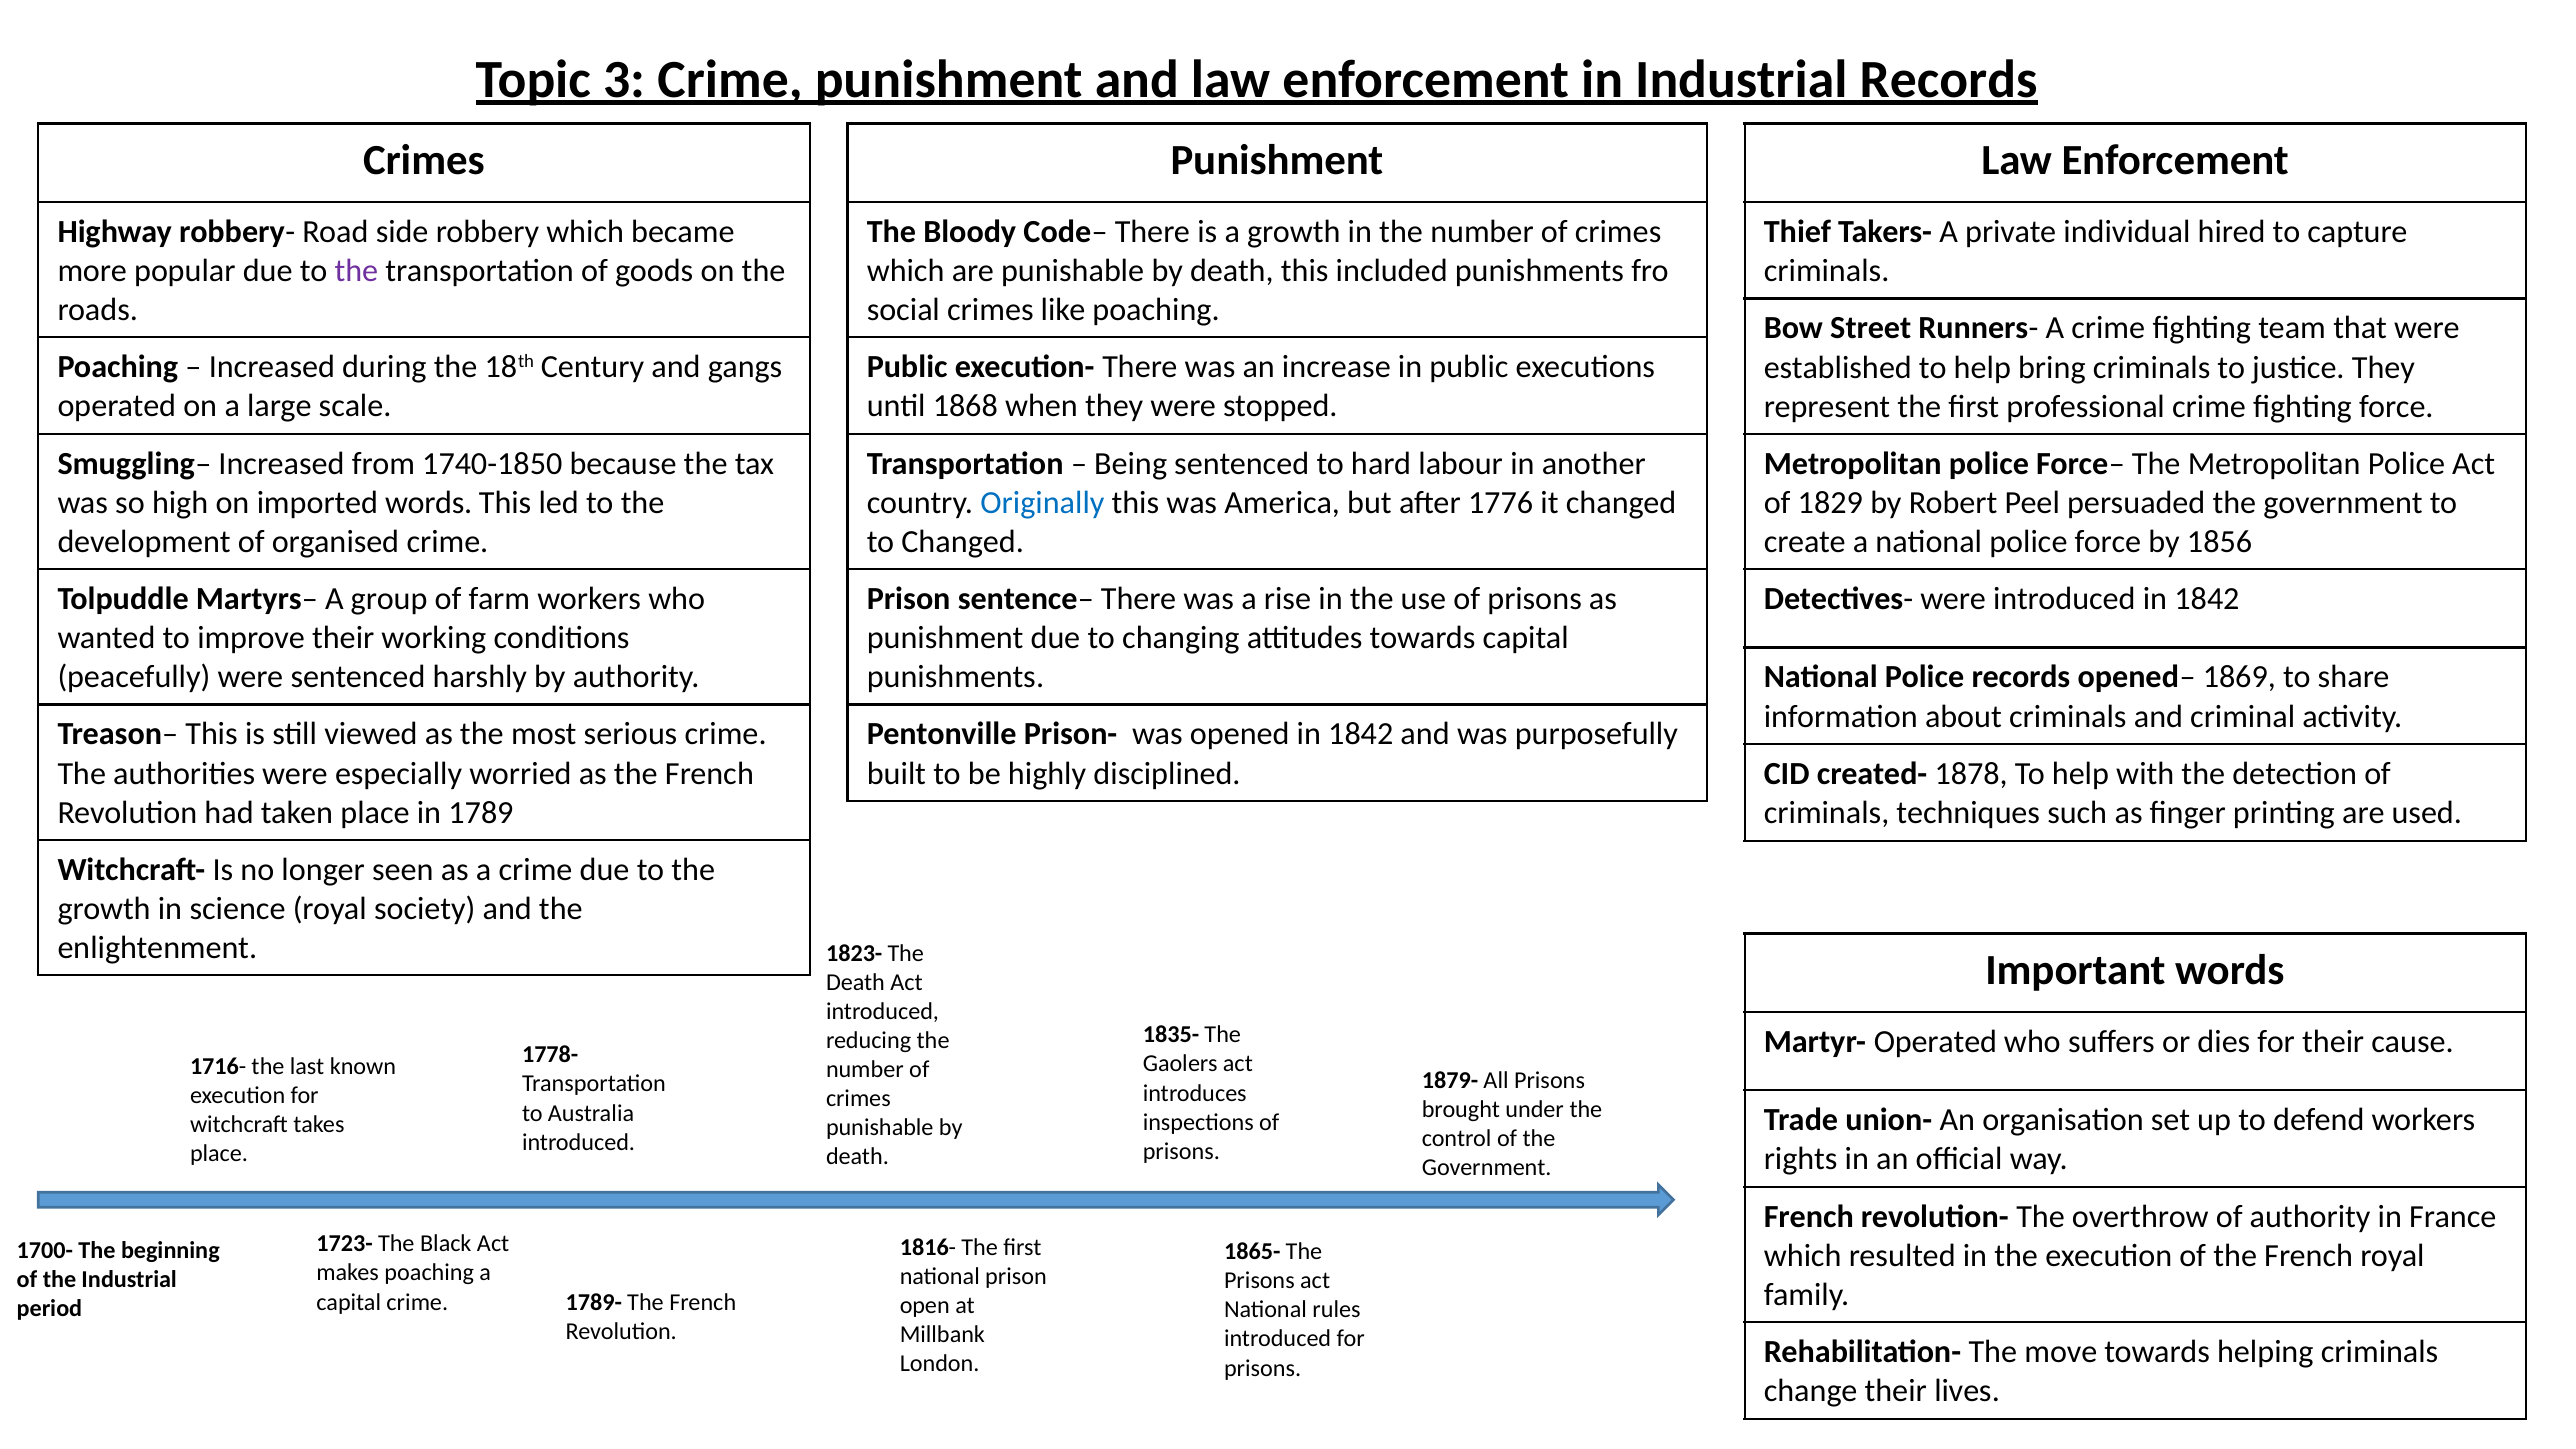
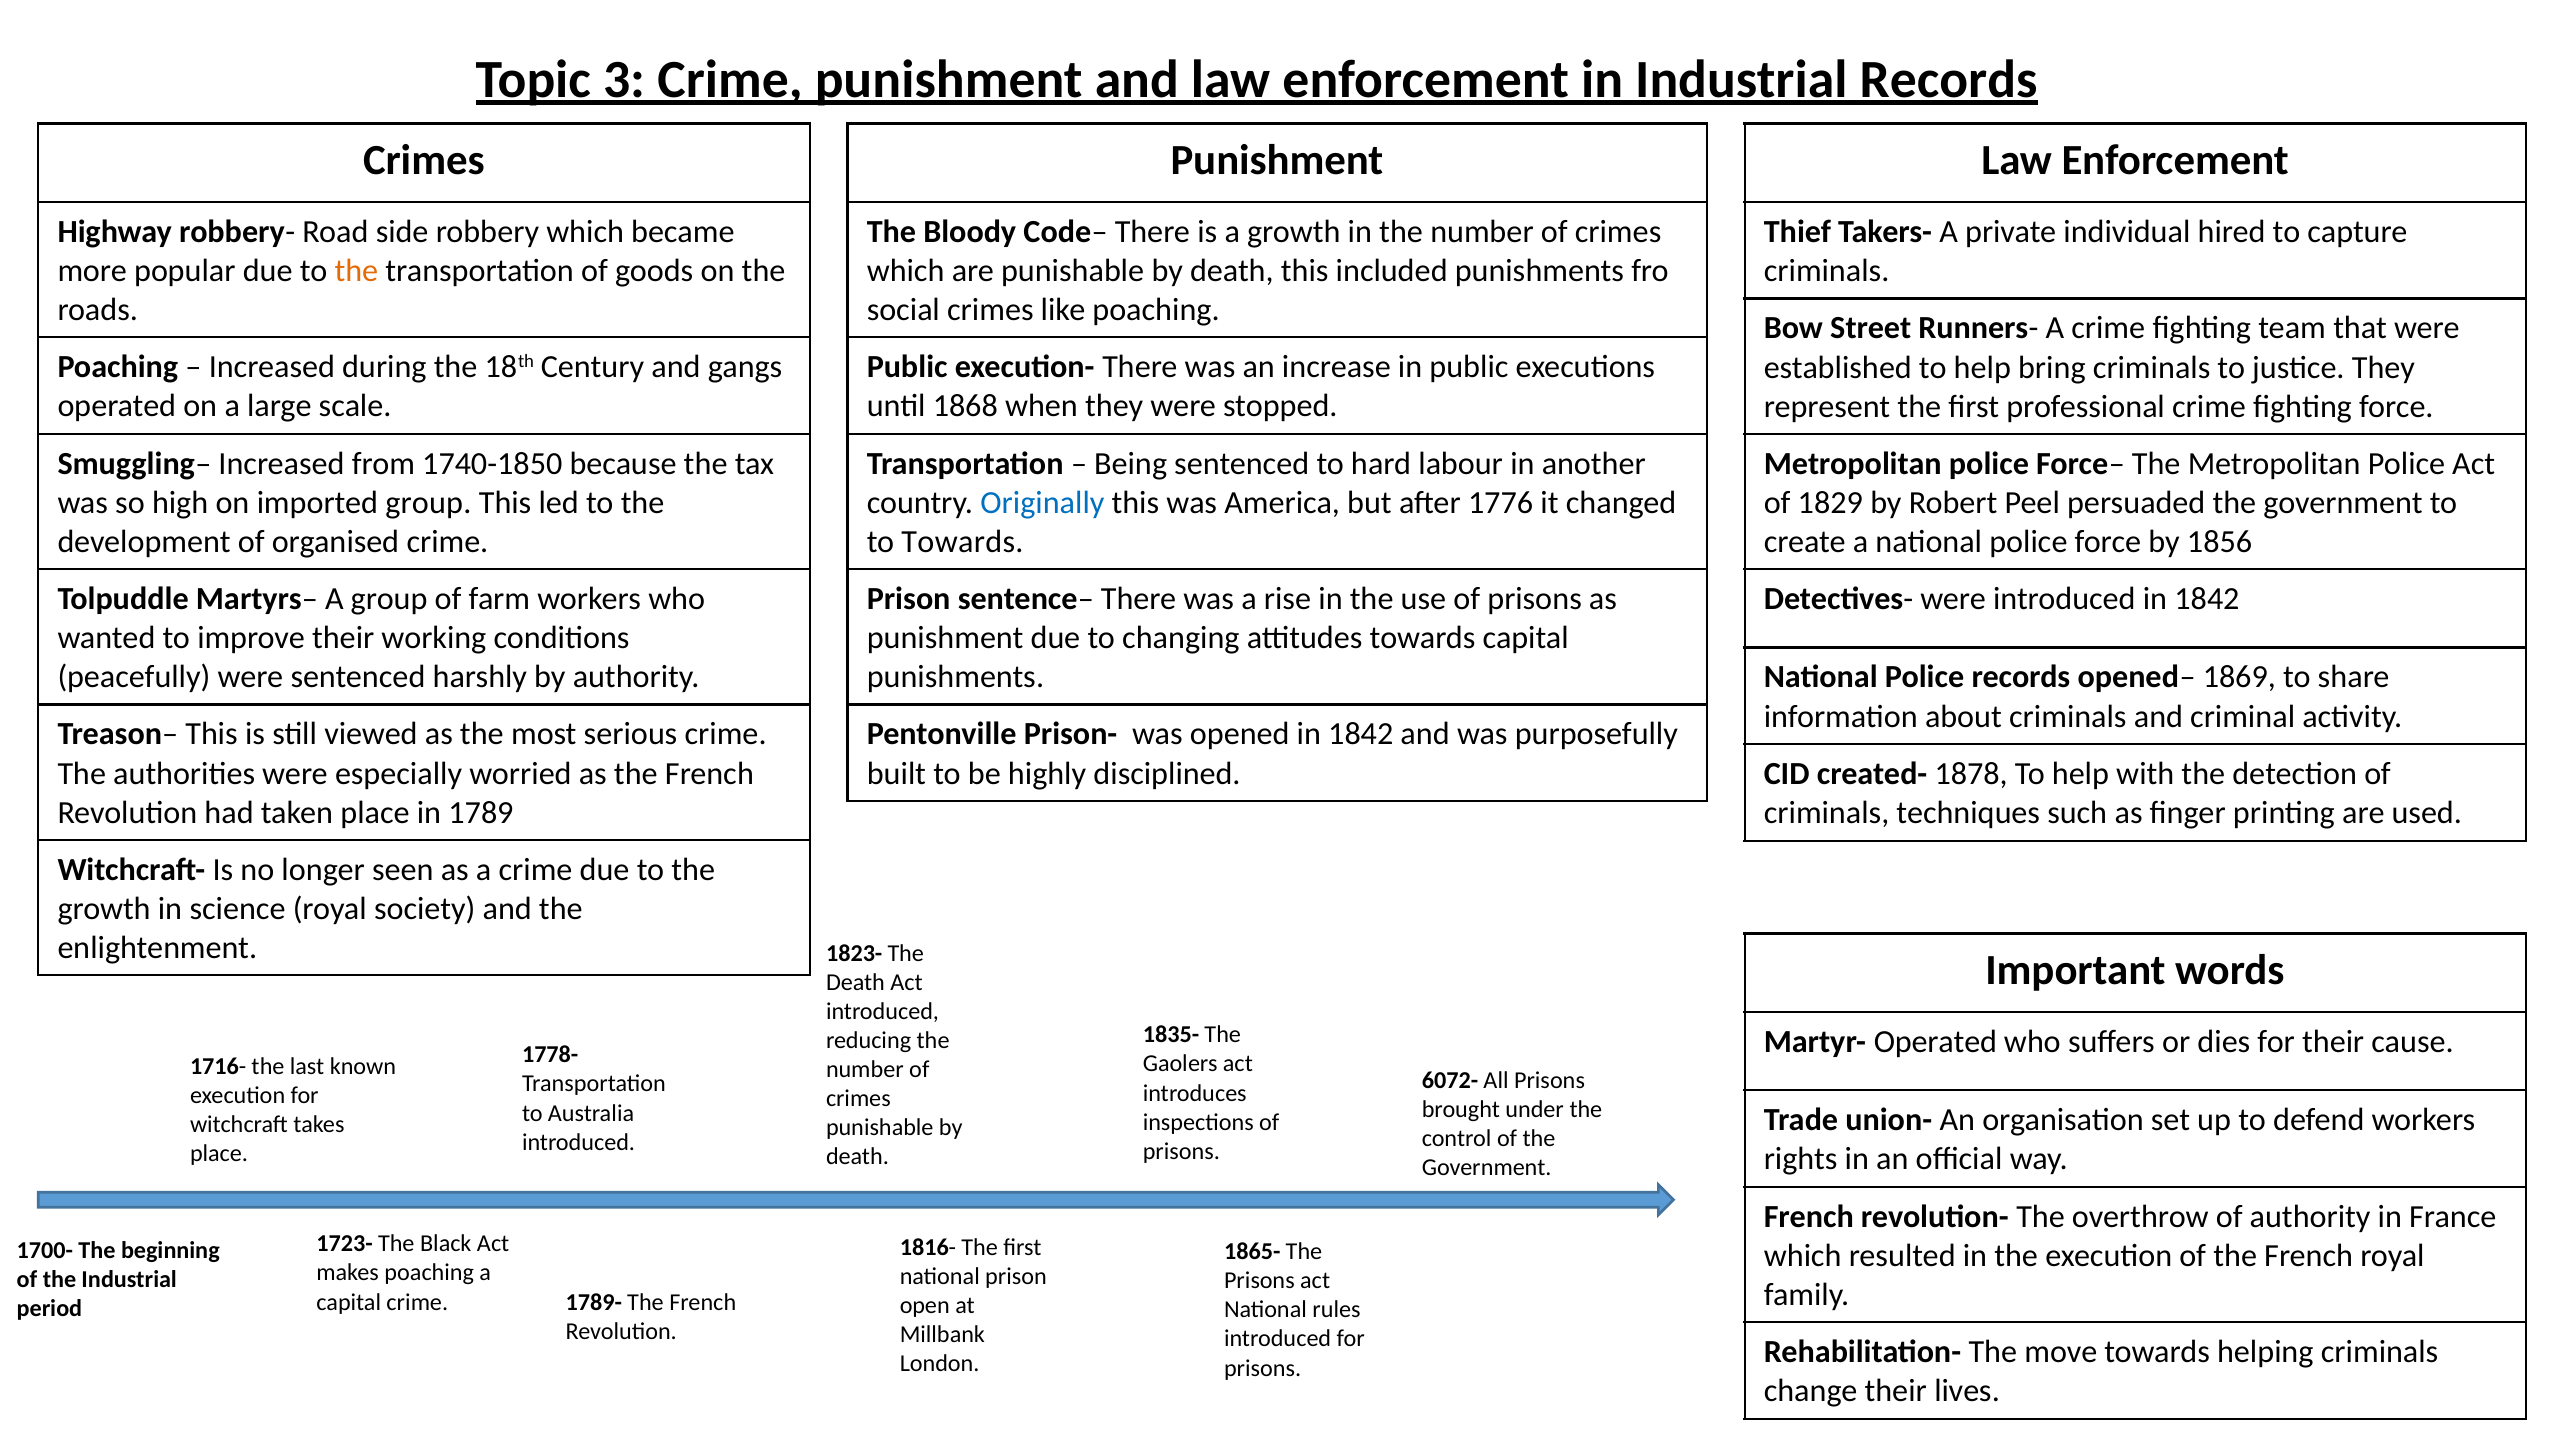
the colour: purple -> orange (356, 271)
imported words: words -> group (428, 503)
to Changed: Changed -> Towards (963, 542)
1879-: 1879- -> 6072- (1450, 1080)
